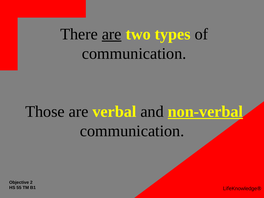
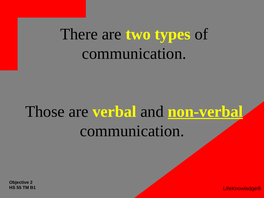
are underline: present -> none (112, 34)
